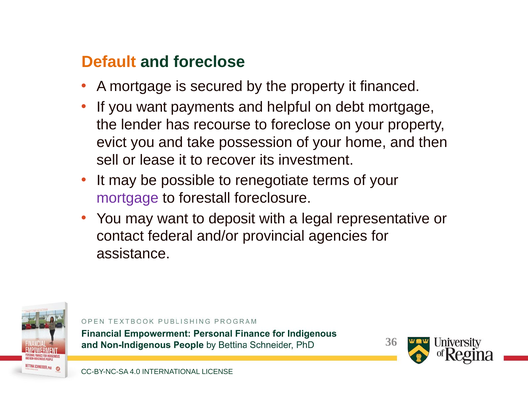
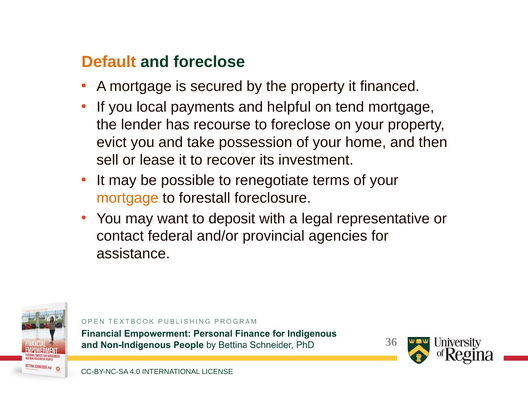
you want: want -> local (152, 107)
debt: debt -> tend (350, 107)
mortgage colour: purple -> orange (128, 198)
